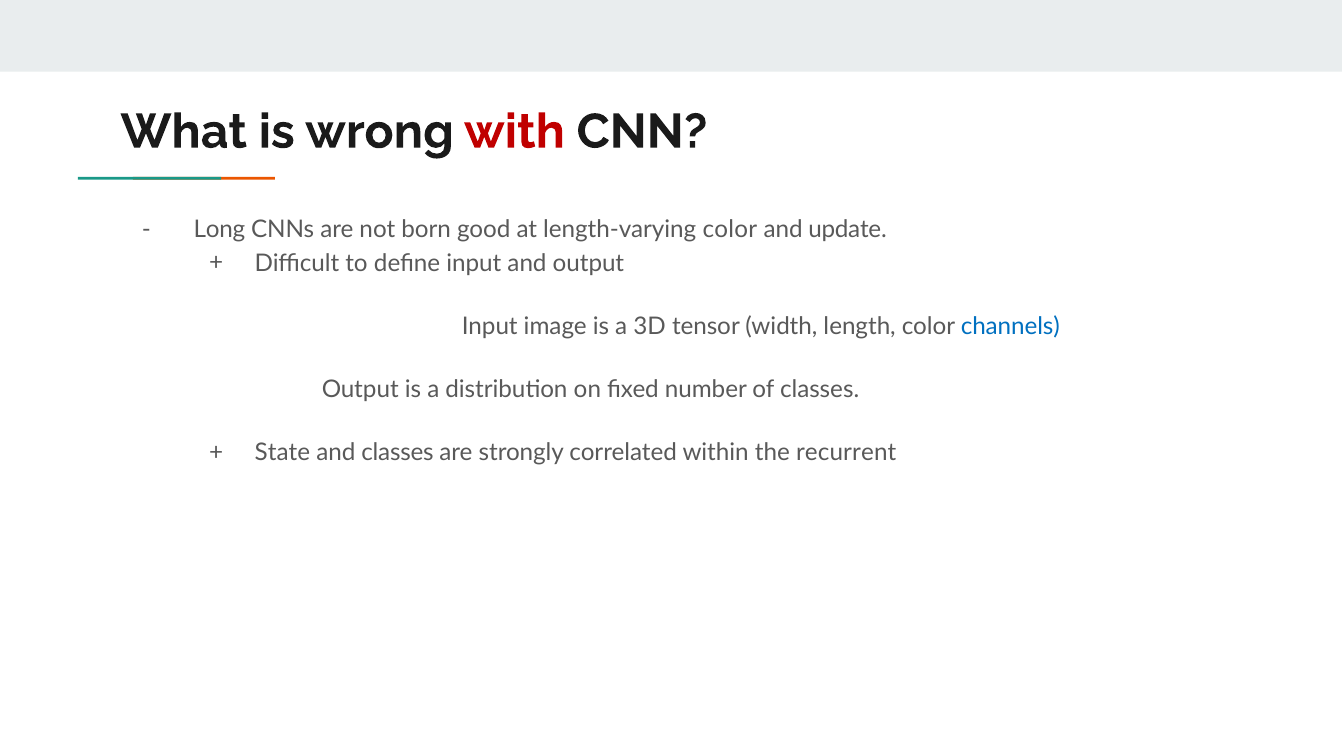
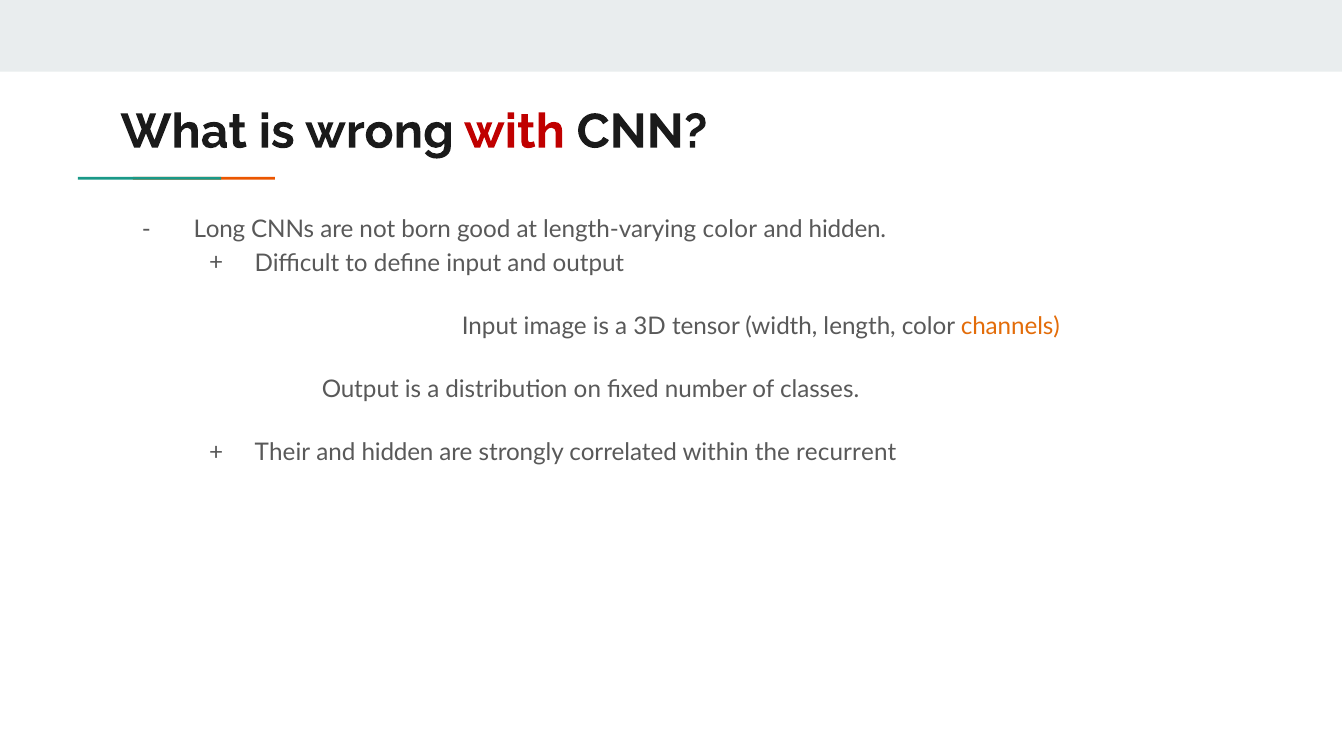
update: update -> hidden (847, 230)
channels colour: blue -> orange (1010, 326)
State: State -> Their (282, 453)
classes: classes -> hidden (398, 453)
